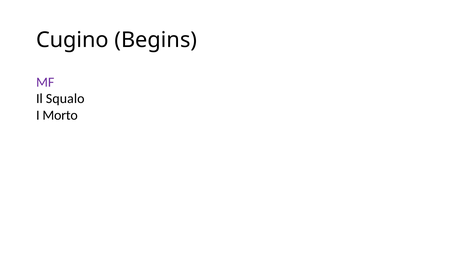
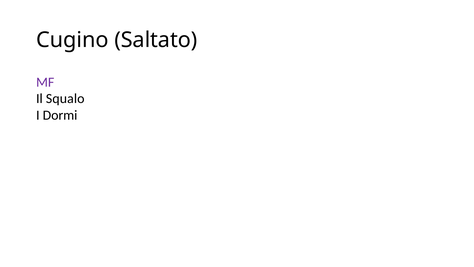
Begins: Begins -> Saltato (156, 40)
Morto: Morto -> Dormi (60, 115)
